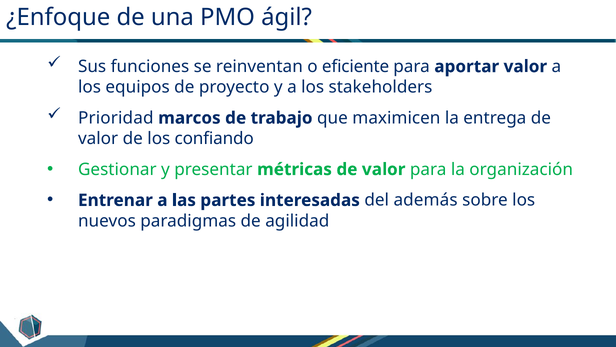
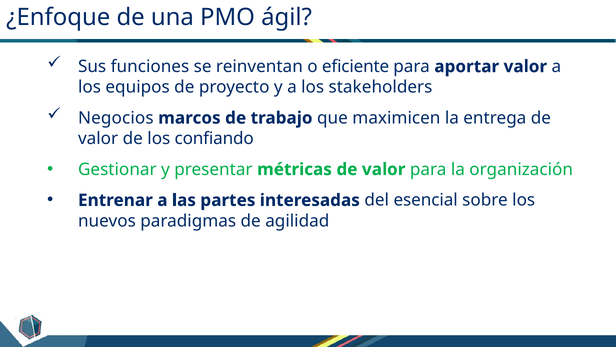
Prioridad: Prioridad -> Negocios (116, 118)
además: además -> esencial (426, 200)
